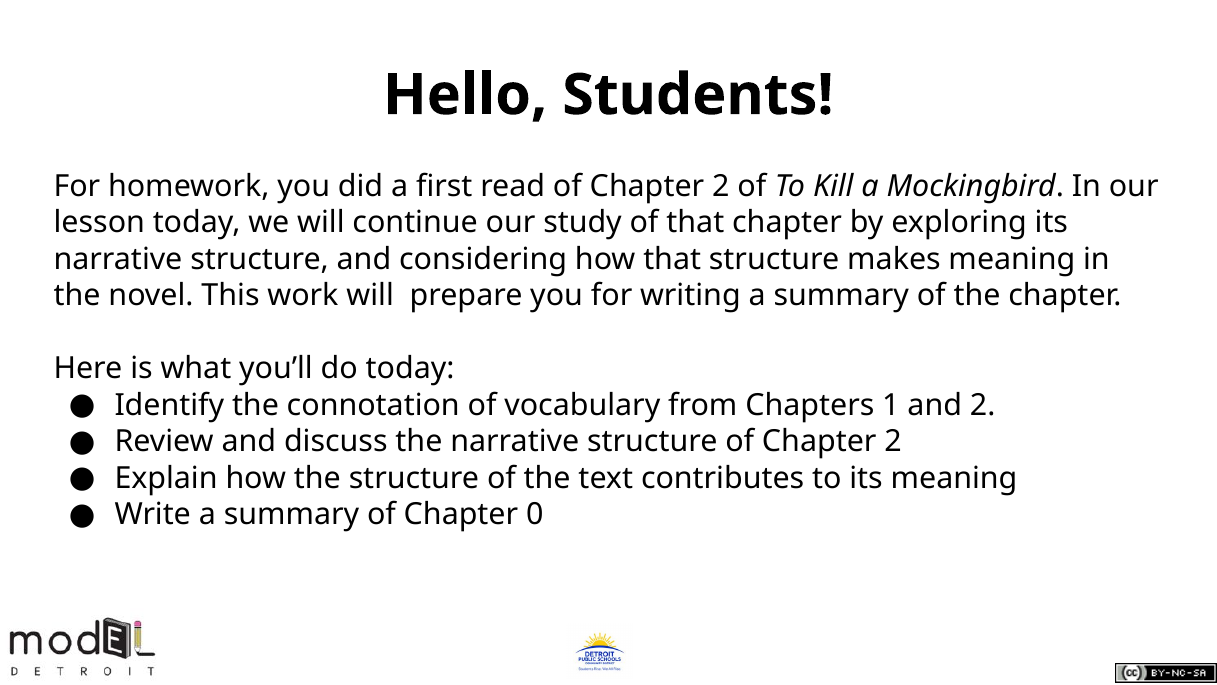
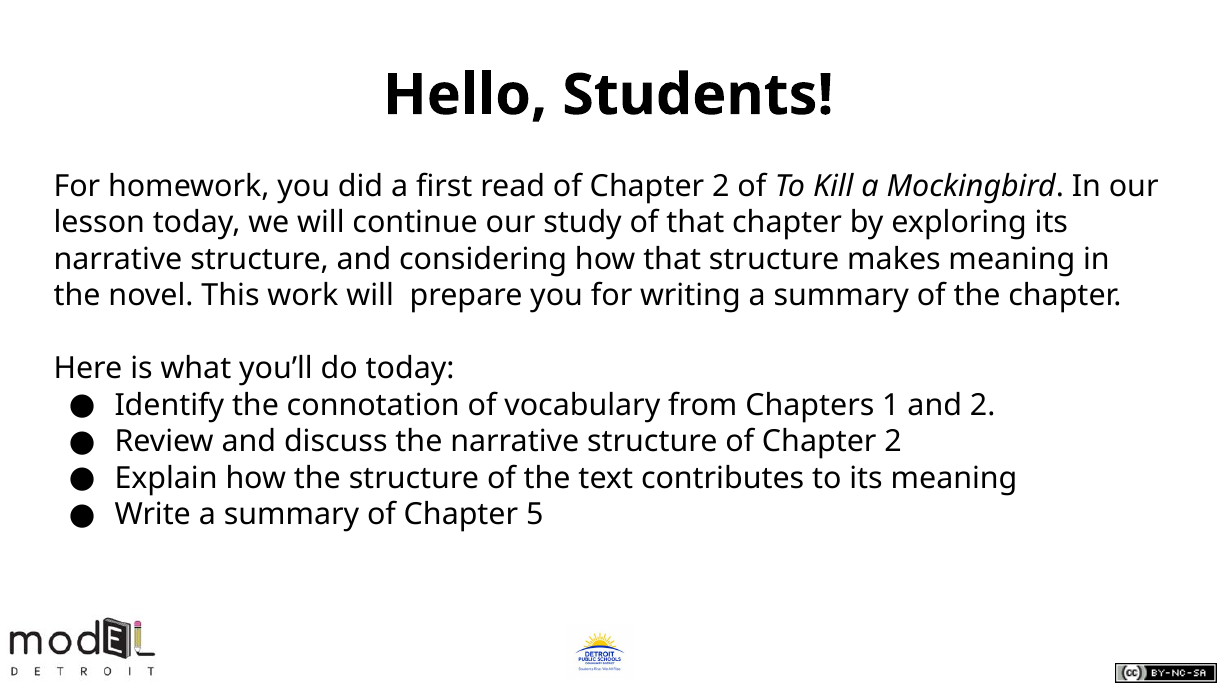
0: 0 -> 5 (535, 515)
